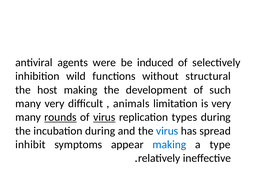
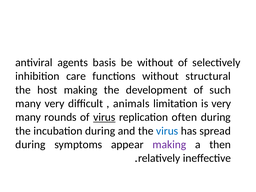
were: were -> basis (104, 63)
be induced: induced -> without (155, 63)
wild: wild -> care (76, 76)
rounds underline: present -> none (61, 117)
types: types -> often (184, 117)
inhibit: inhibit -> during (30, 145)
making colour: blue -> purple (169, 145)
type: type -> then (220, 145)
